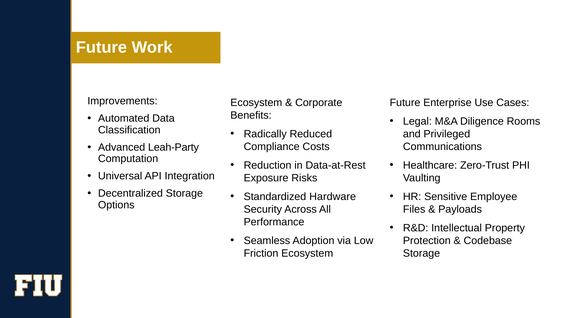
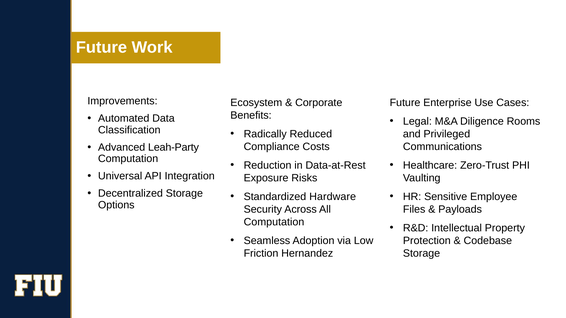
Performance: Performance -> Computation (274, 222)
Friction Ecosystem: Ecosystem -> Hernandez (307, 254)
